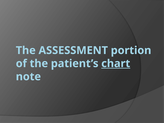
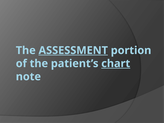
ASSESSMENT underline: none -> present (73, 50)
